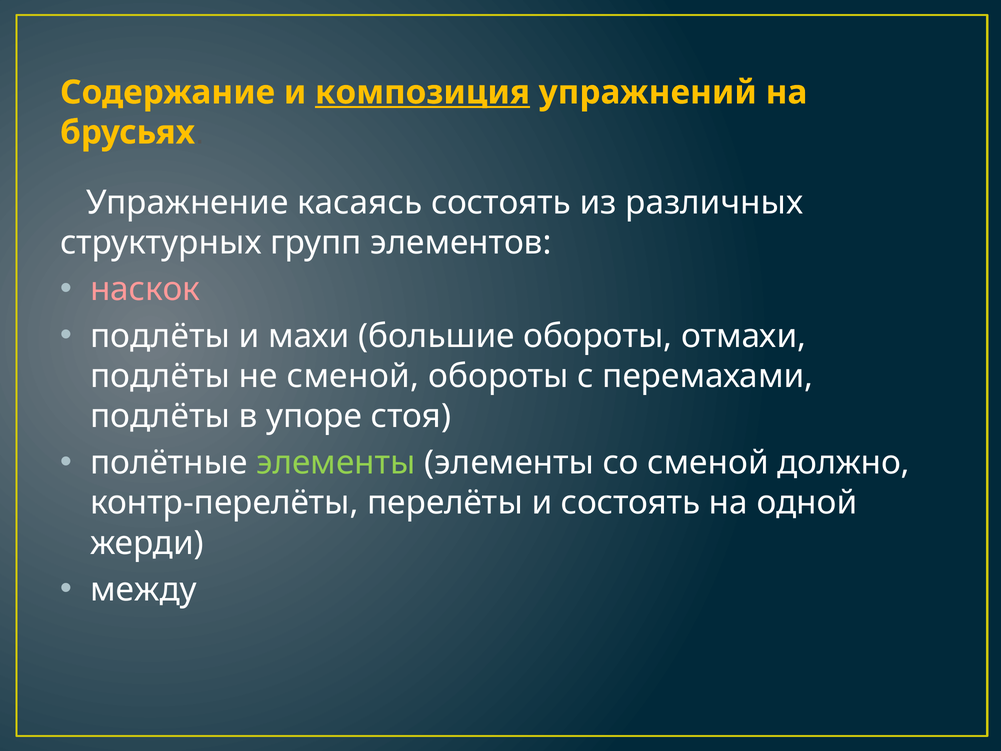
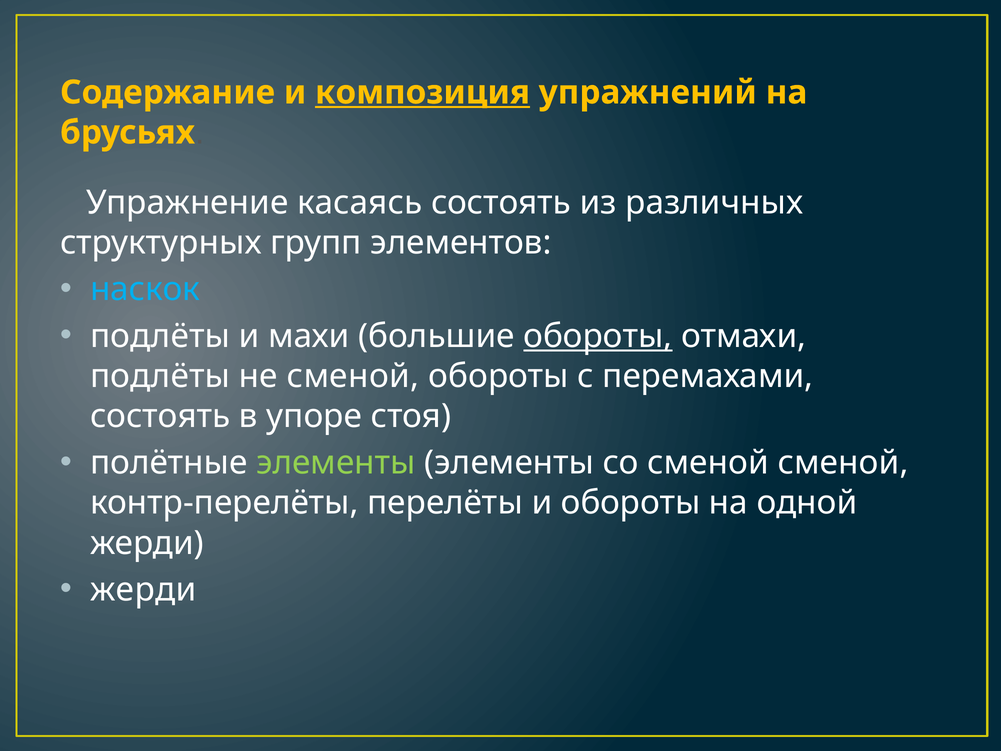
наскок colour: pink -> light blue (145, 289)
обороты underline: none -> present (598, 336)
подлёты: подлёты -> состоять (160, 416)
сменой должно: должно -> сменой (843, 463)
и состоять: состоять -> обороты (631, 503)
между: между -> жерди (143, 590)
